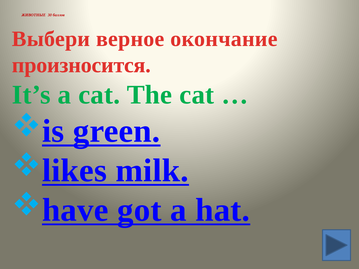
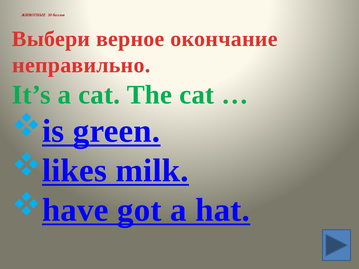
произносится: произносится -> неправильно (81, 65)
